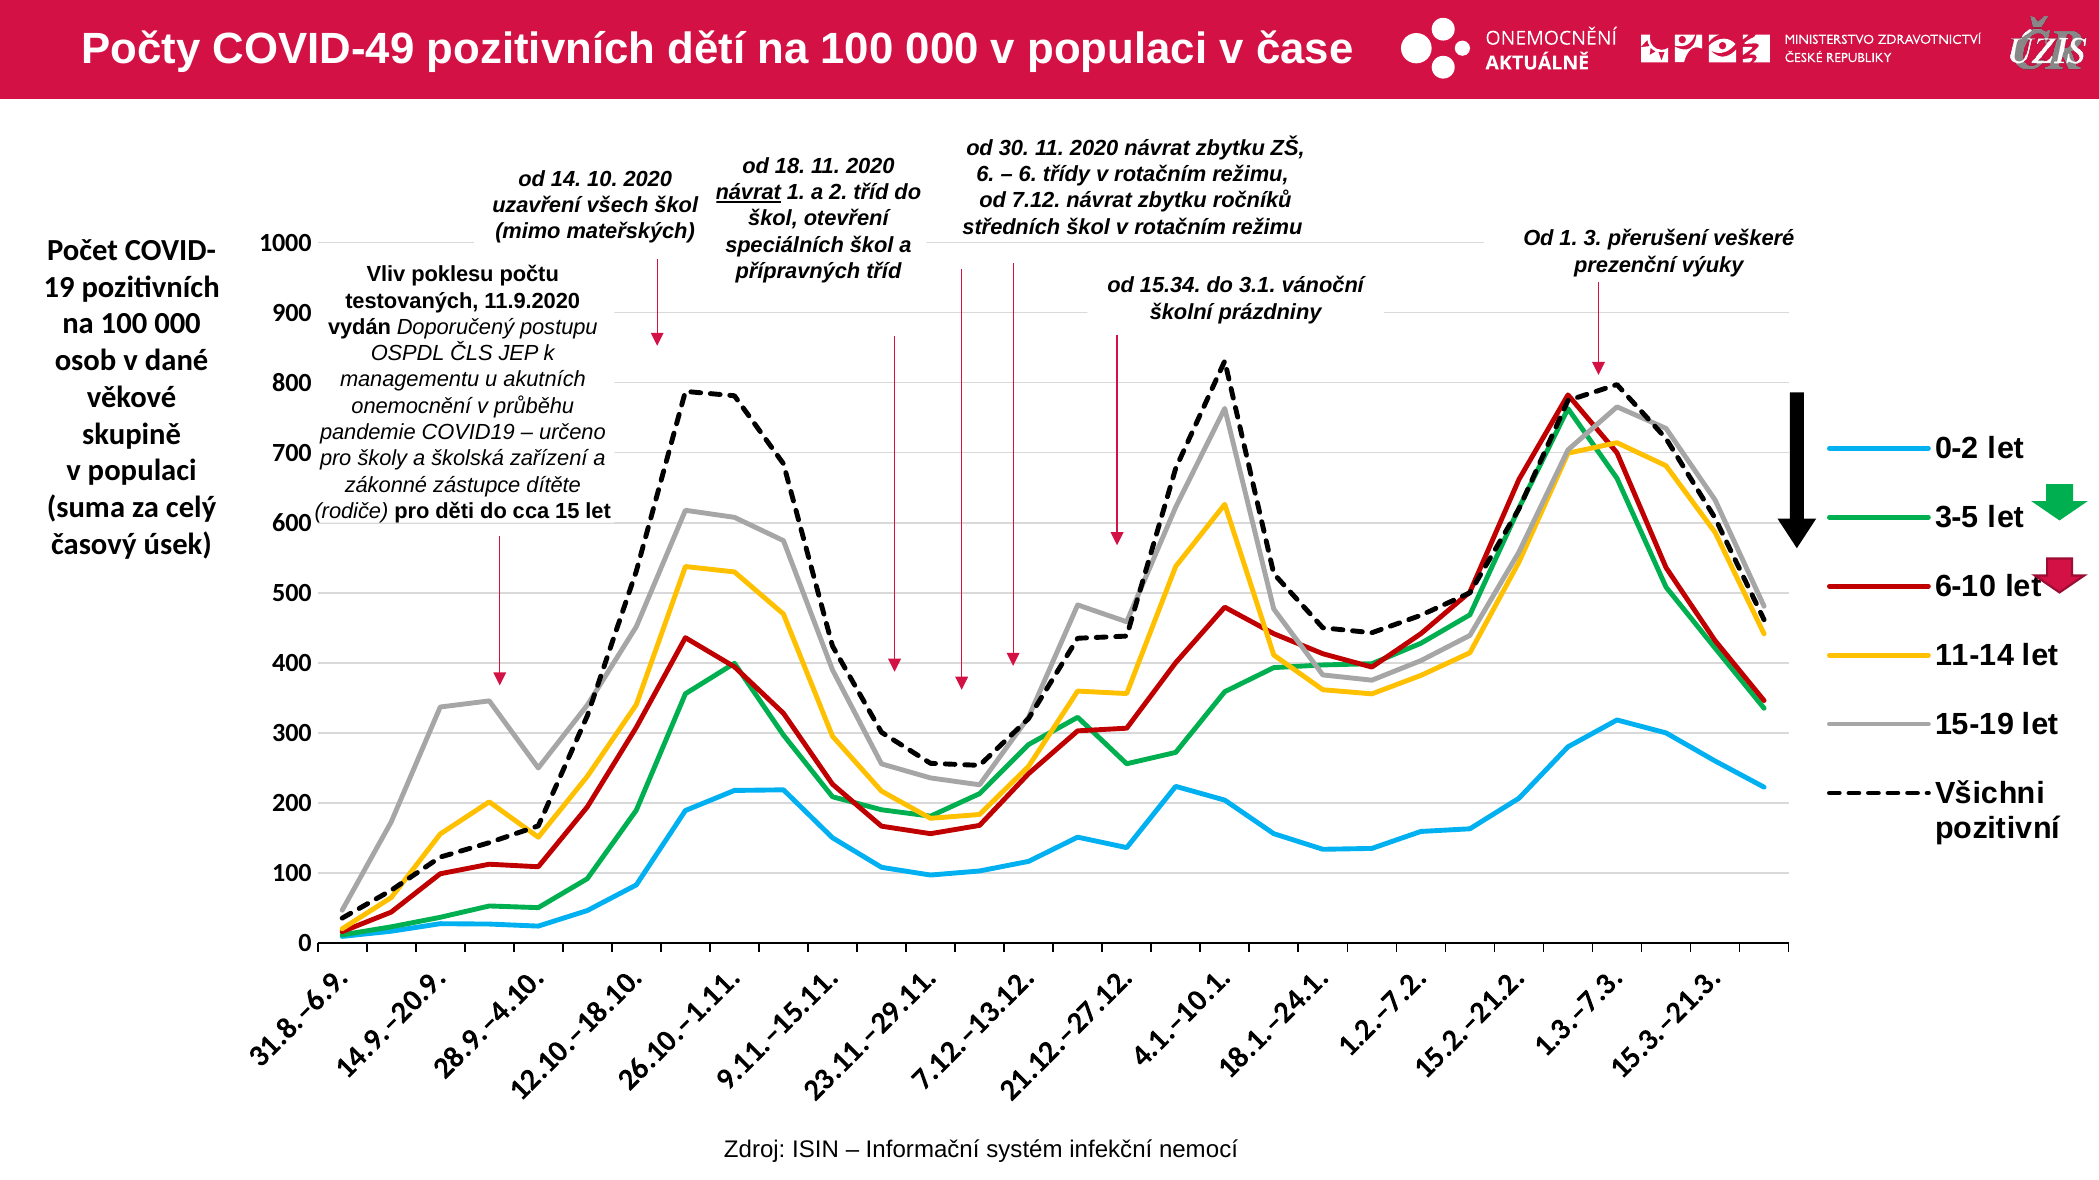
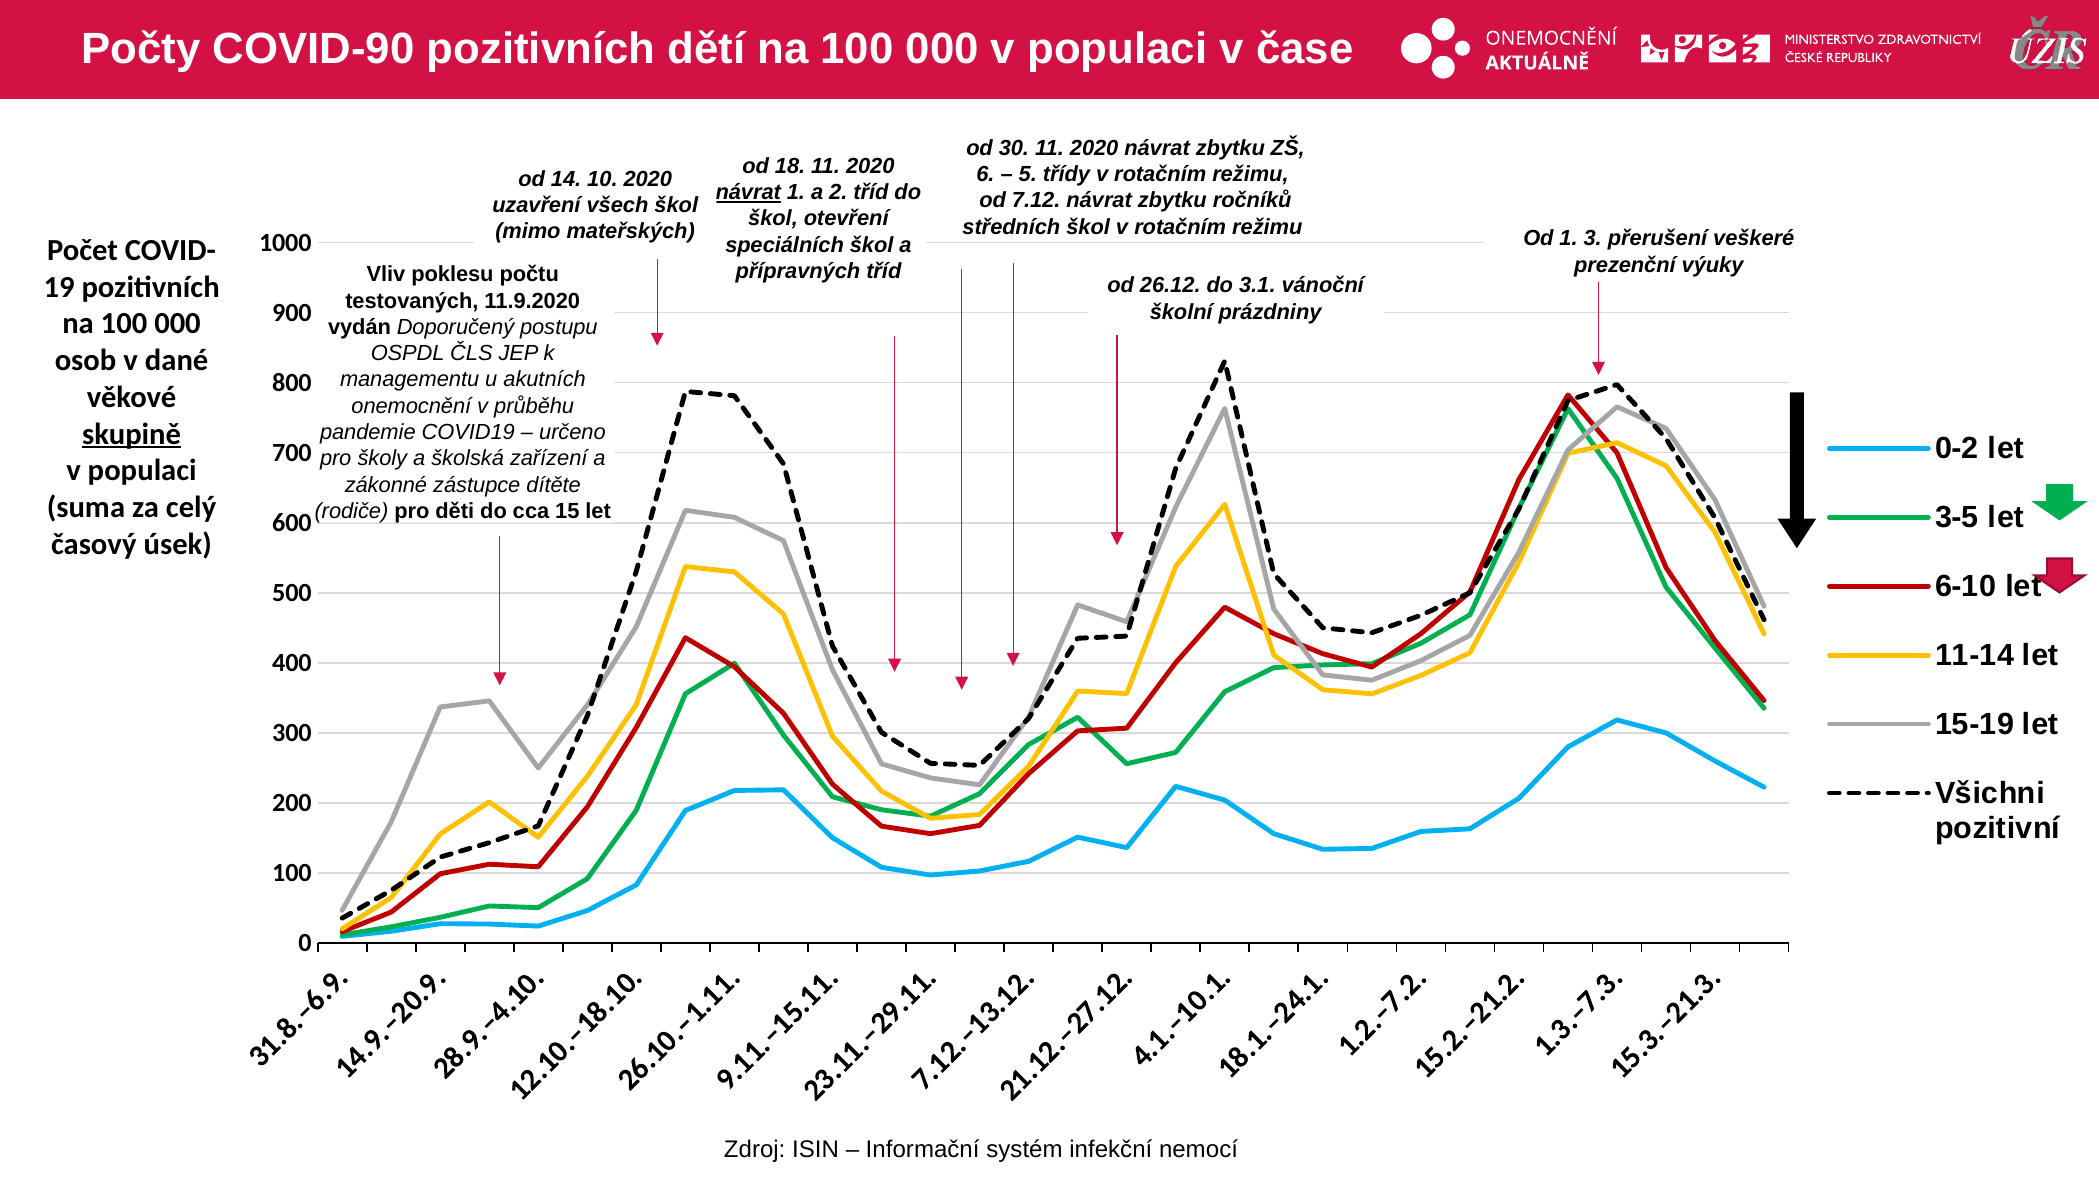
COVID-49: COVID-49 -> COVID-90 (314, 49)
6: 6 -> 5 (1028, 174)
15.34: 15.34 -> 26.12 (1170, 286)
skupině underline: none -> present (132, 434)
